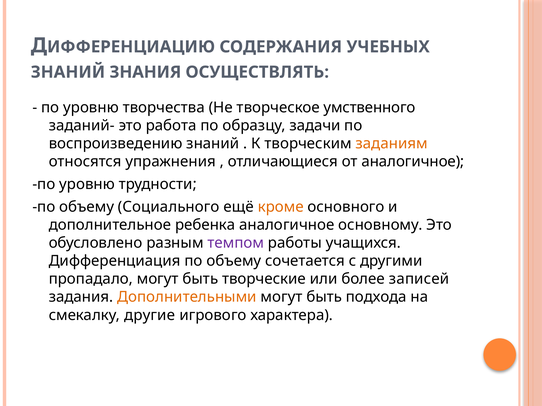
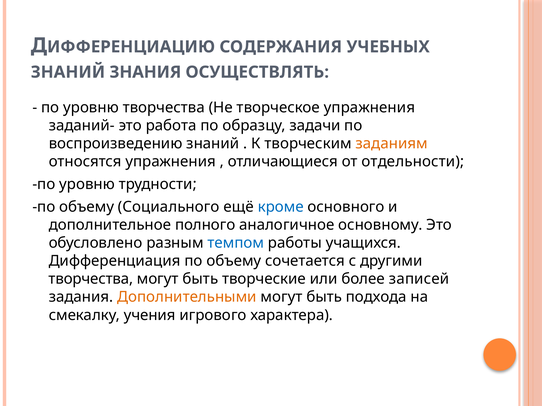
творческое умственного: умственного -> упражнения (369, 108)
от аналогичное: аналогичное -> отдельности (413, 162)
кроме colour: orange -> blue (281, 207)
ребенка: ребенка -> полного (205, 225)
темпом colour: purple -> blue (236, 243)
пропадало: пропадало -> творчества (91, 279)
другие: другие -> учения (150, 315)
